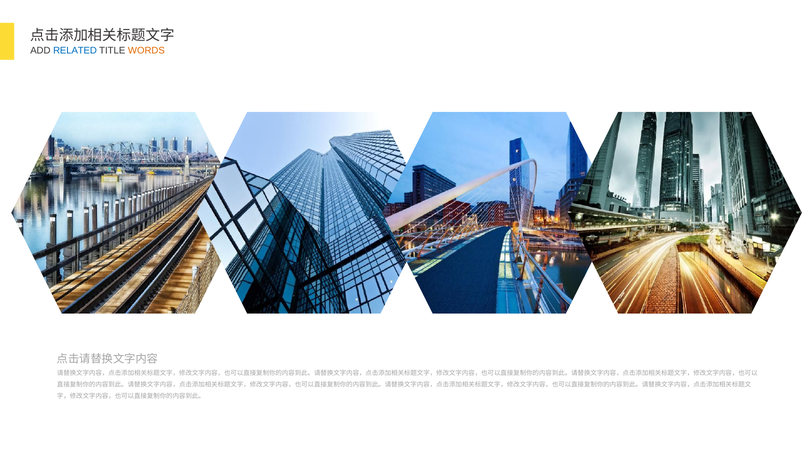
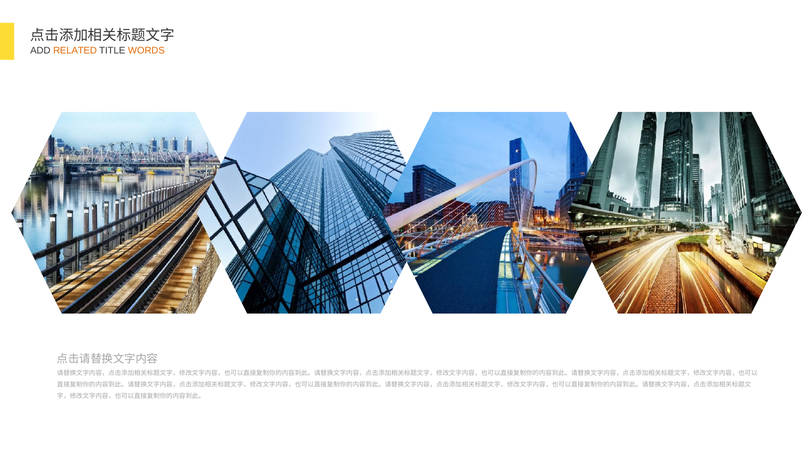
RELATED colour: blue -> orange (75, 51)
